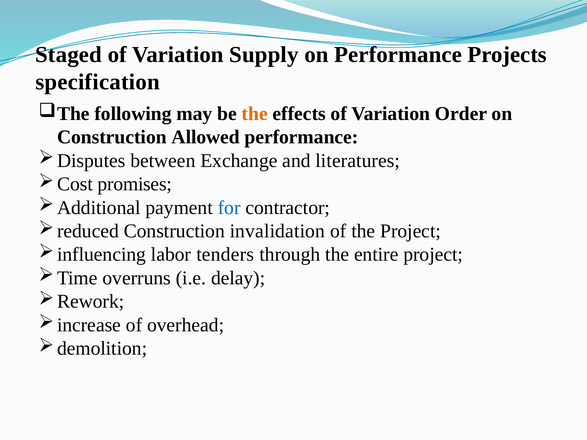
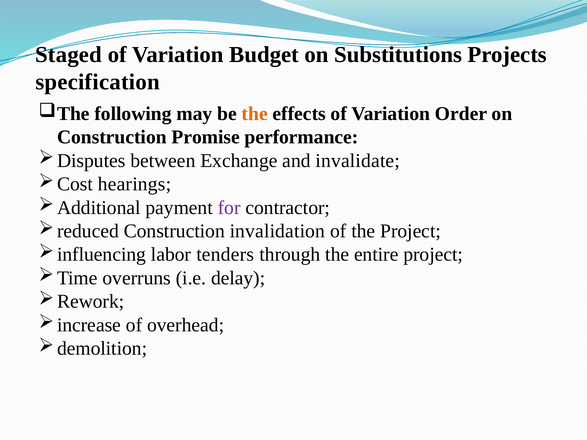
Supply: Supply -> Budget (264, 55)
on Performance: Performance -> Substitutions (398, 55)
Allowed: Allowed -> Promise (206, 137)
literatures: literatures -> invalidate (358, 161)
promises: promises -> hearings (135, 184)
for colour: blue -> purple (229, 208)
